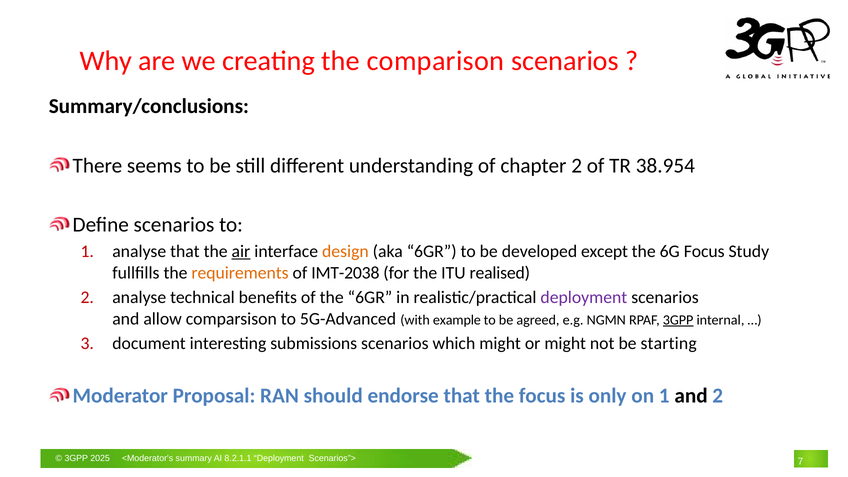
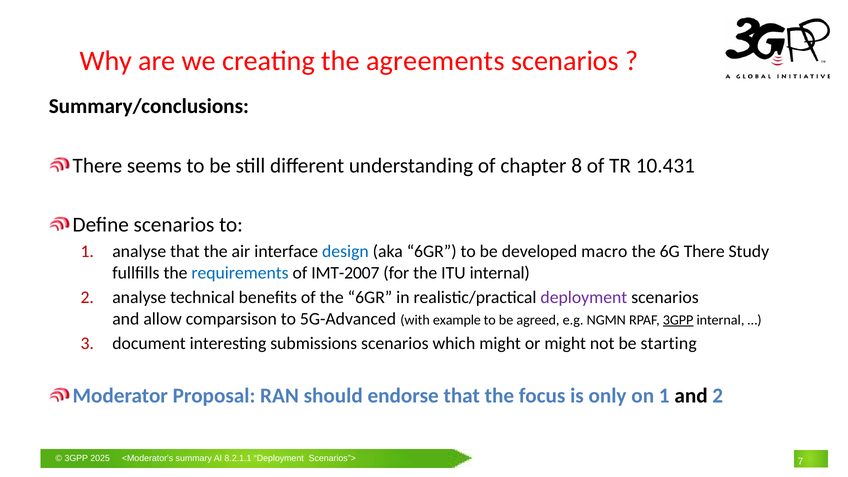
comparison: comparison -> agreements (435, 61)
chapter 2: 2 -> 8 (577, 166)
38.954: 38.954 -> 10.431 (665, 166)
air underline: present -> none (241, 252)
design colour: orange -> blue (345, 252)
except: except -> macro (604, 252)
6G Focus: Focus -> There (704, 252)
requirements colour: orange -> blue (240, 273)
IMT-2038: IMT-2038 -> IMT-2007 (345, 273)
ITU realised: realised -> internal (500, 273)
